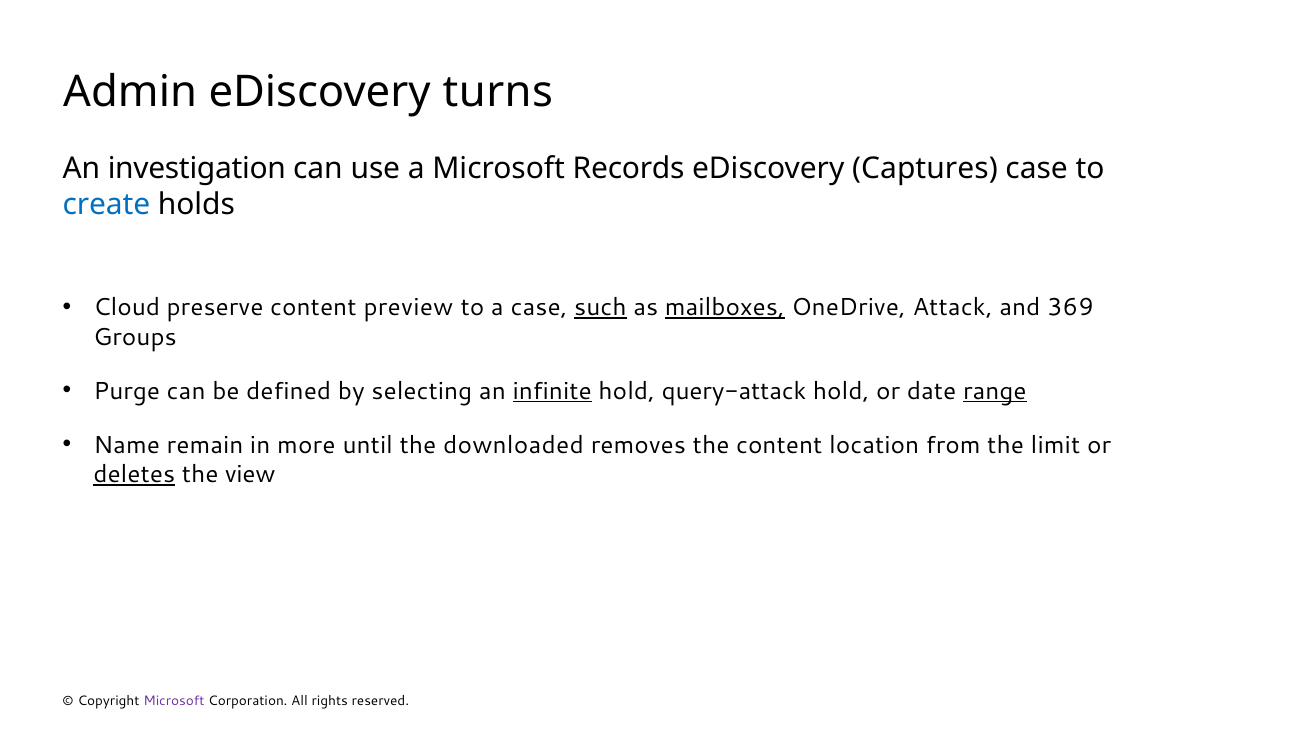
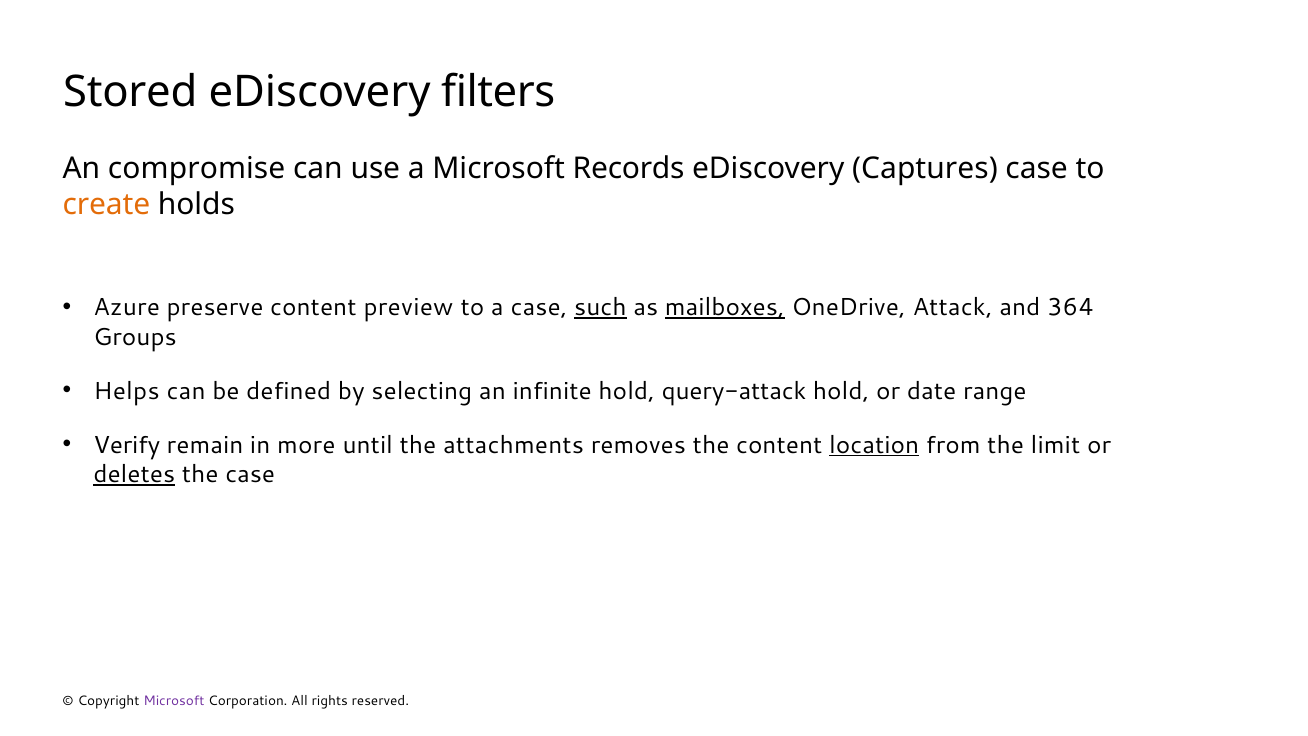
Admin: Admin -> Stored (130, 92)
turns: turns -> filters (498, 92)
investigation: investigation -> compromise (197, 169)
create colour: blue -> orange (106, 205)
Cloud: Cloud -> Azure (127, 308)
369: 369 -> 364 (1070, 308)
Purge: Purge -> Helps (127, 391)
infinite underline: present -> none (552, 391)
range underline: present -> none (995, 391)
Name: Name -> Verify (127, 445)
downloaded: downloaded -> attachments (514, 445)
location underline: none -> present (874, 445)
the view: view -> case (250, 474)
